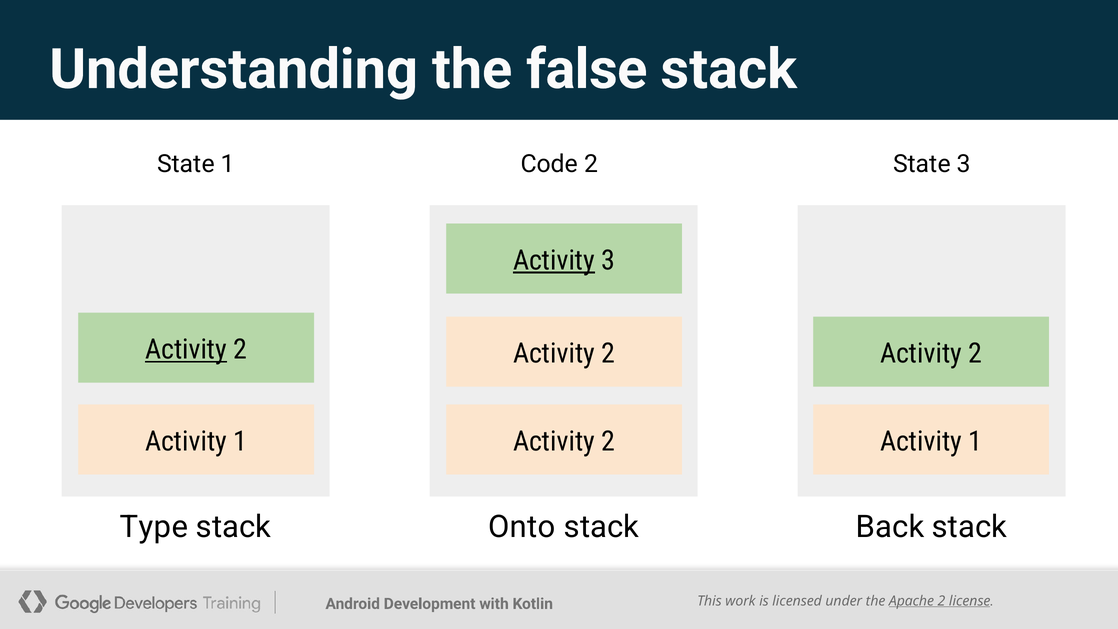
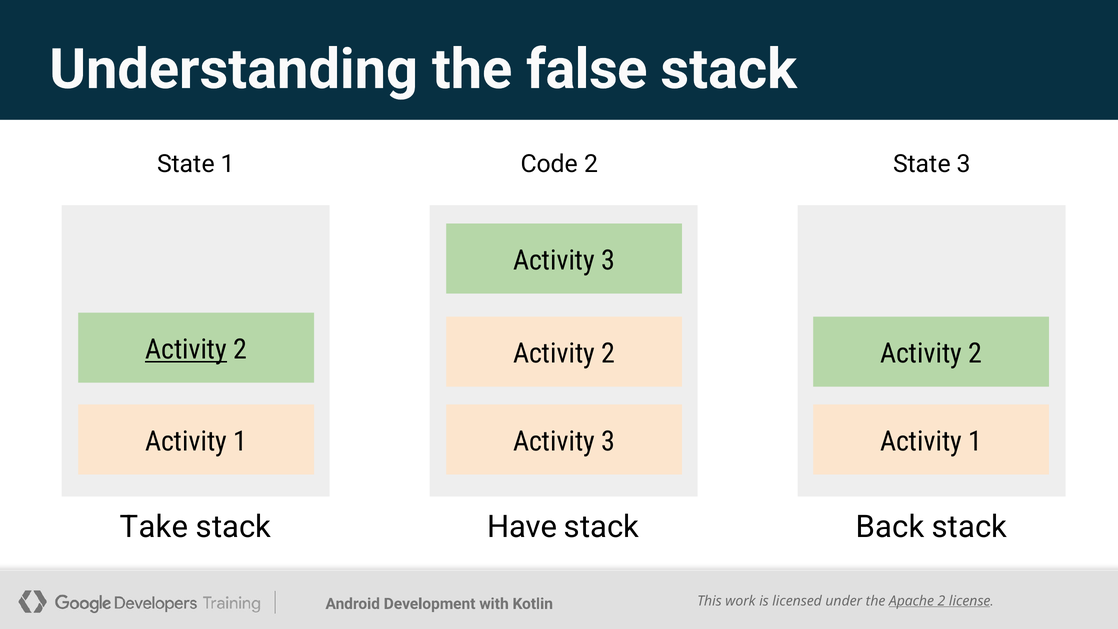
Activity underline: present -> none (554, 260)
2: 2 -> 3 (608, 441)
Type: Type -> Take (154, 527)
Onto: Onto -> Have (522, 527)
